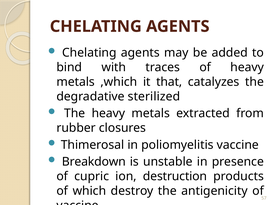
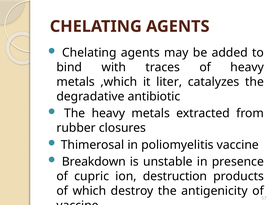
that: that -> liter (169, 82)
sterilized: sterilized -> antibiotic (154, 96)
